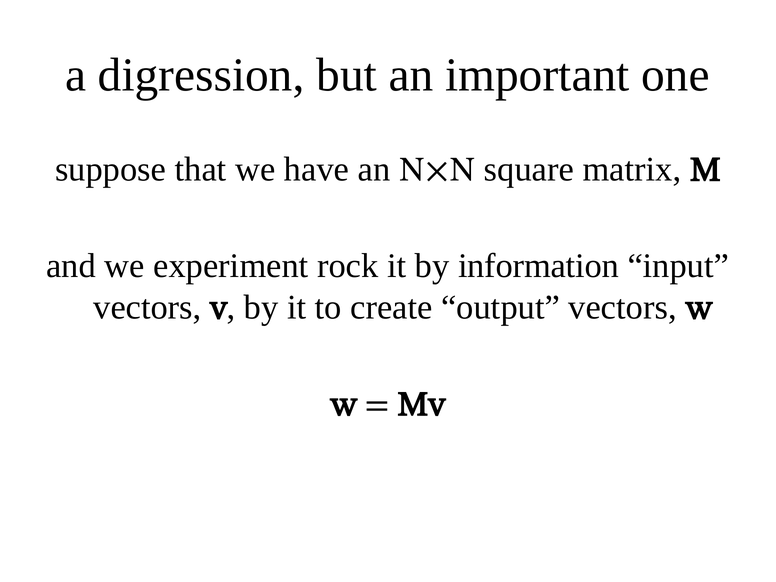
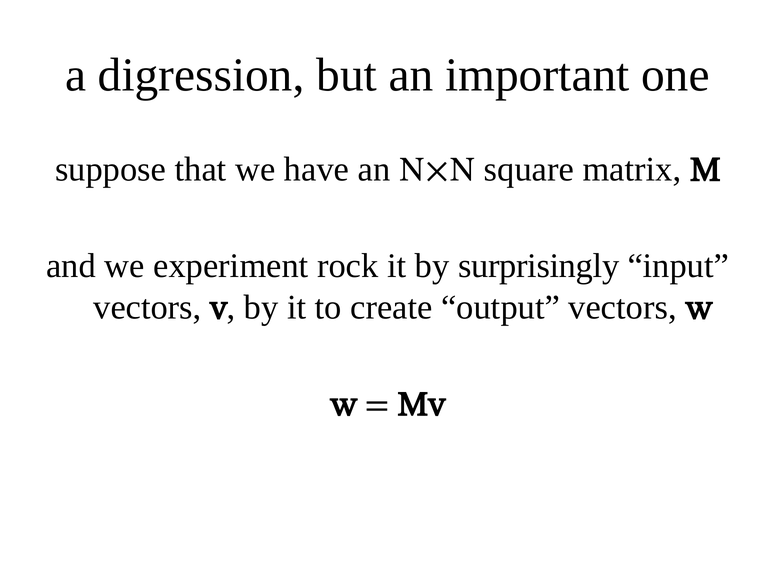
information: information -> surprisingly (539, 266)
